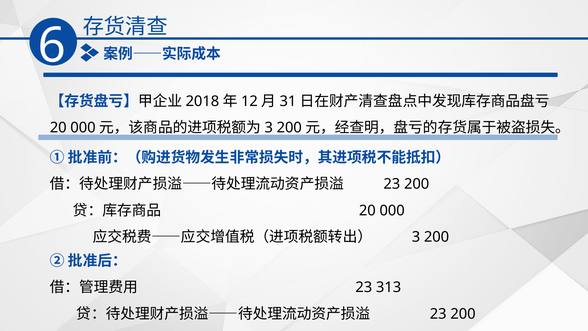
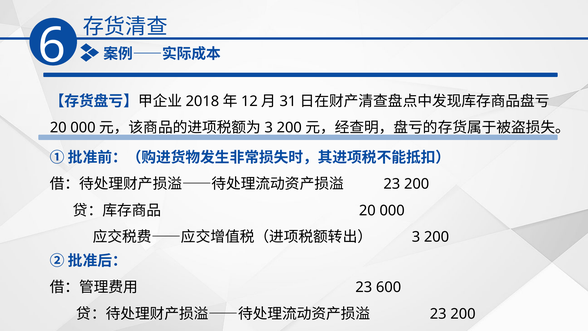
313: 313 -> 600 (389, 287)
